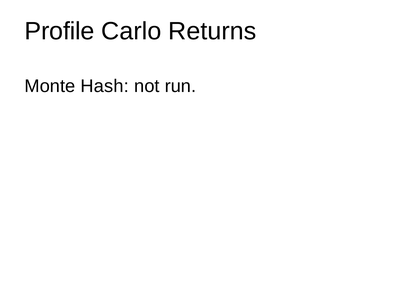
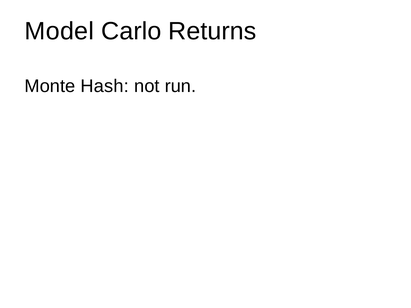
Profile: Profile -> Model (59, 31)
